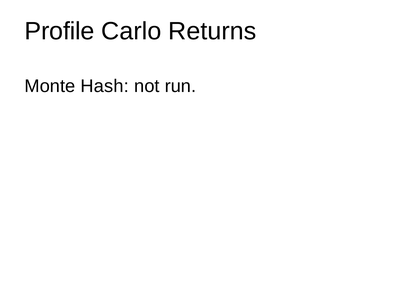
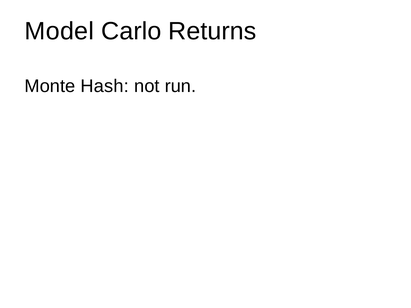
Profile: Profile -> Model (59, 31)
